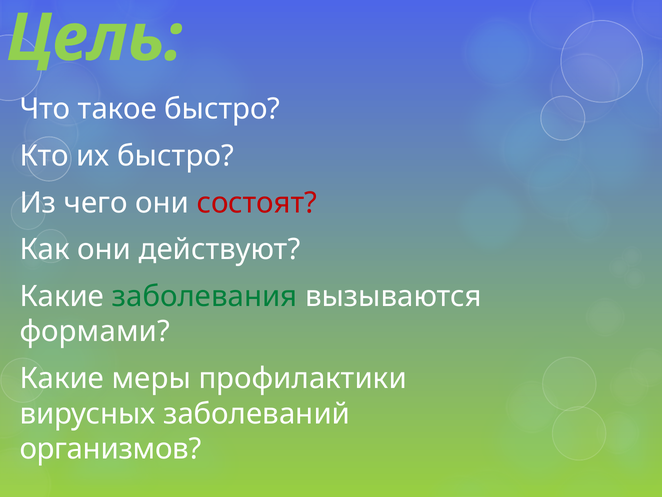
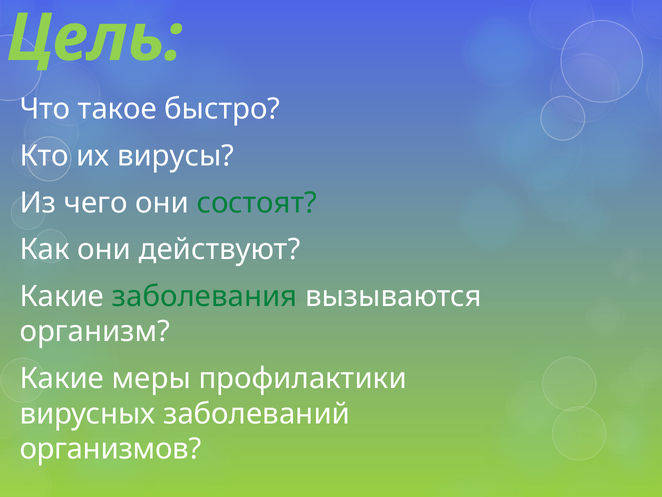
их быстро: быстро -> вирусы (176, 156)
состоят colour: red -> green (257, 203)
формами: формами -> организм (95, 331)
